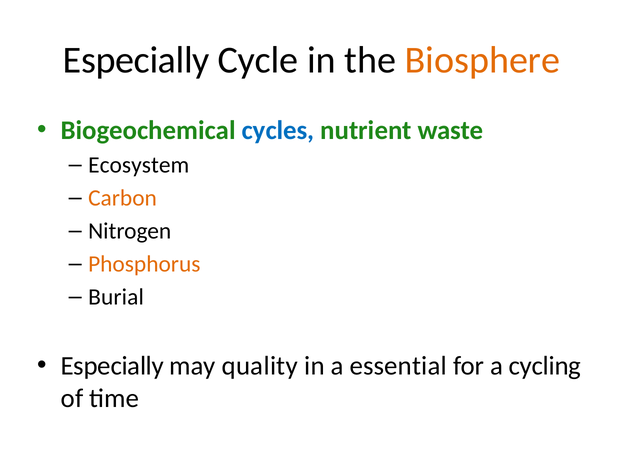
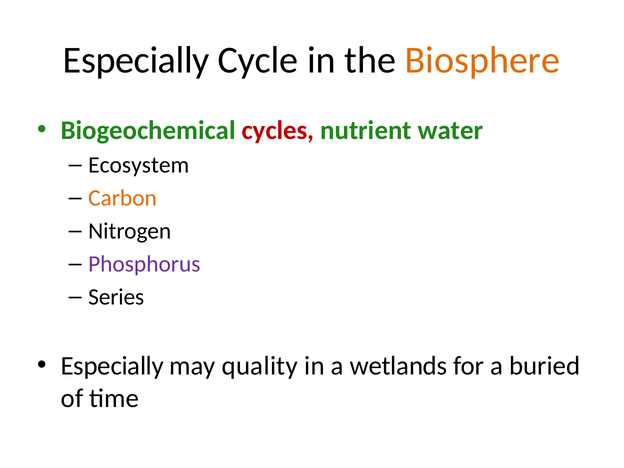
cycles colour: blue -> red (278, 130)
waste: waste -> water (450, 130)
Phosphorus colour: orange -> purple (144, 264)
Burial: Burial -> Series (116, 297)
essential: essential -> wetlands (398, 366)
cycling: cycling -> buried (545, 366)
